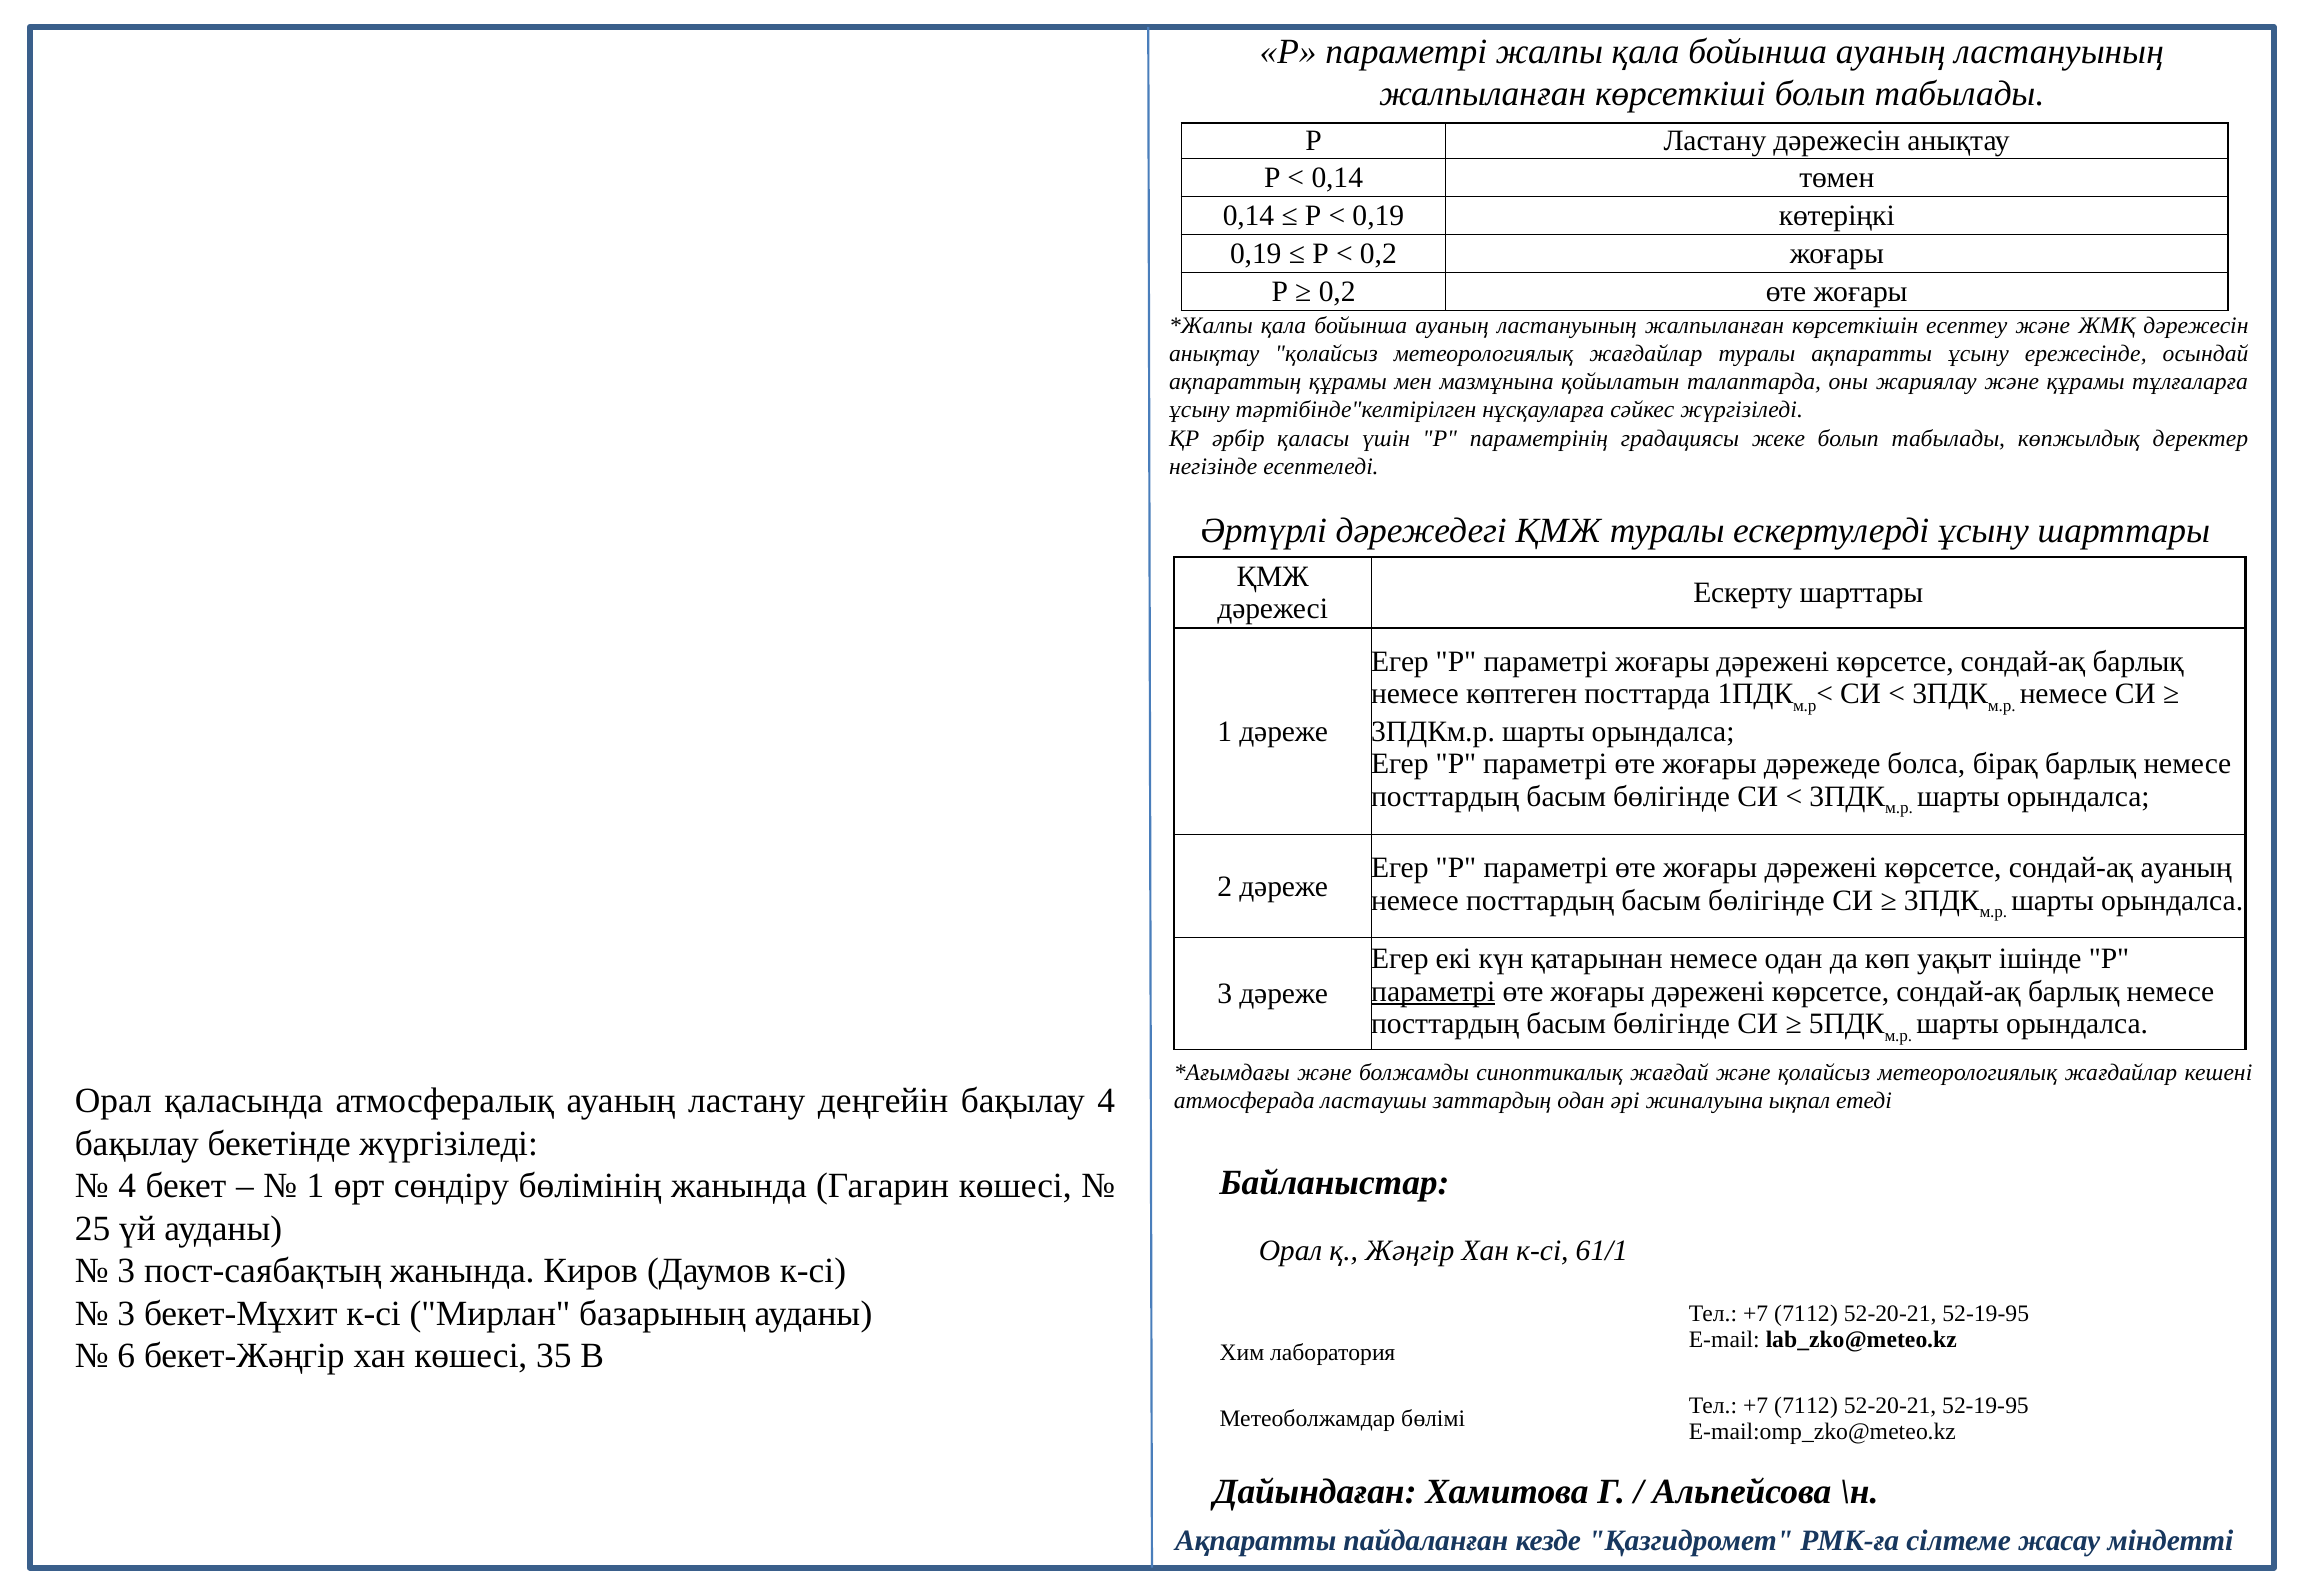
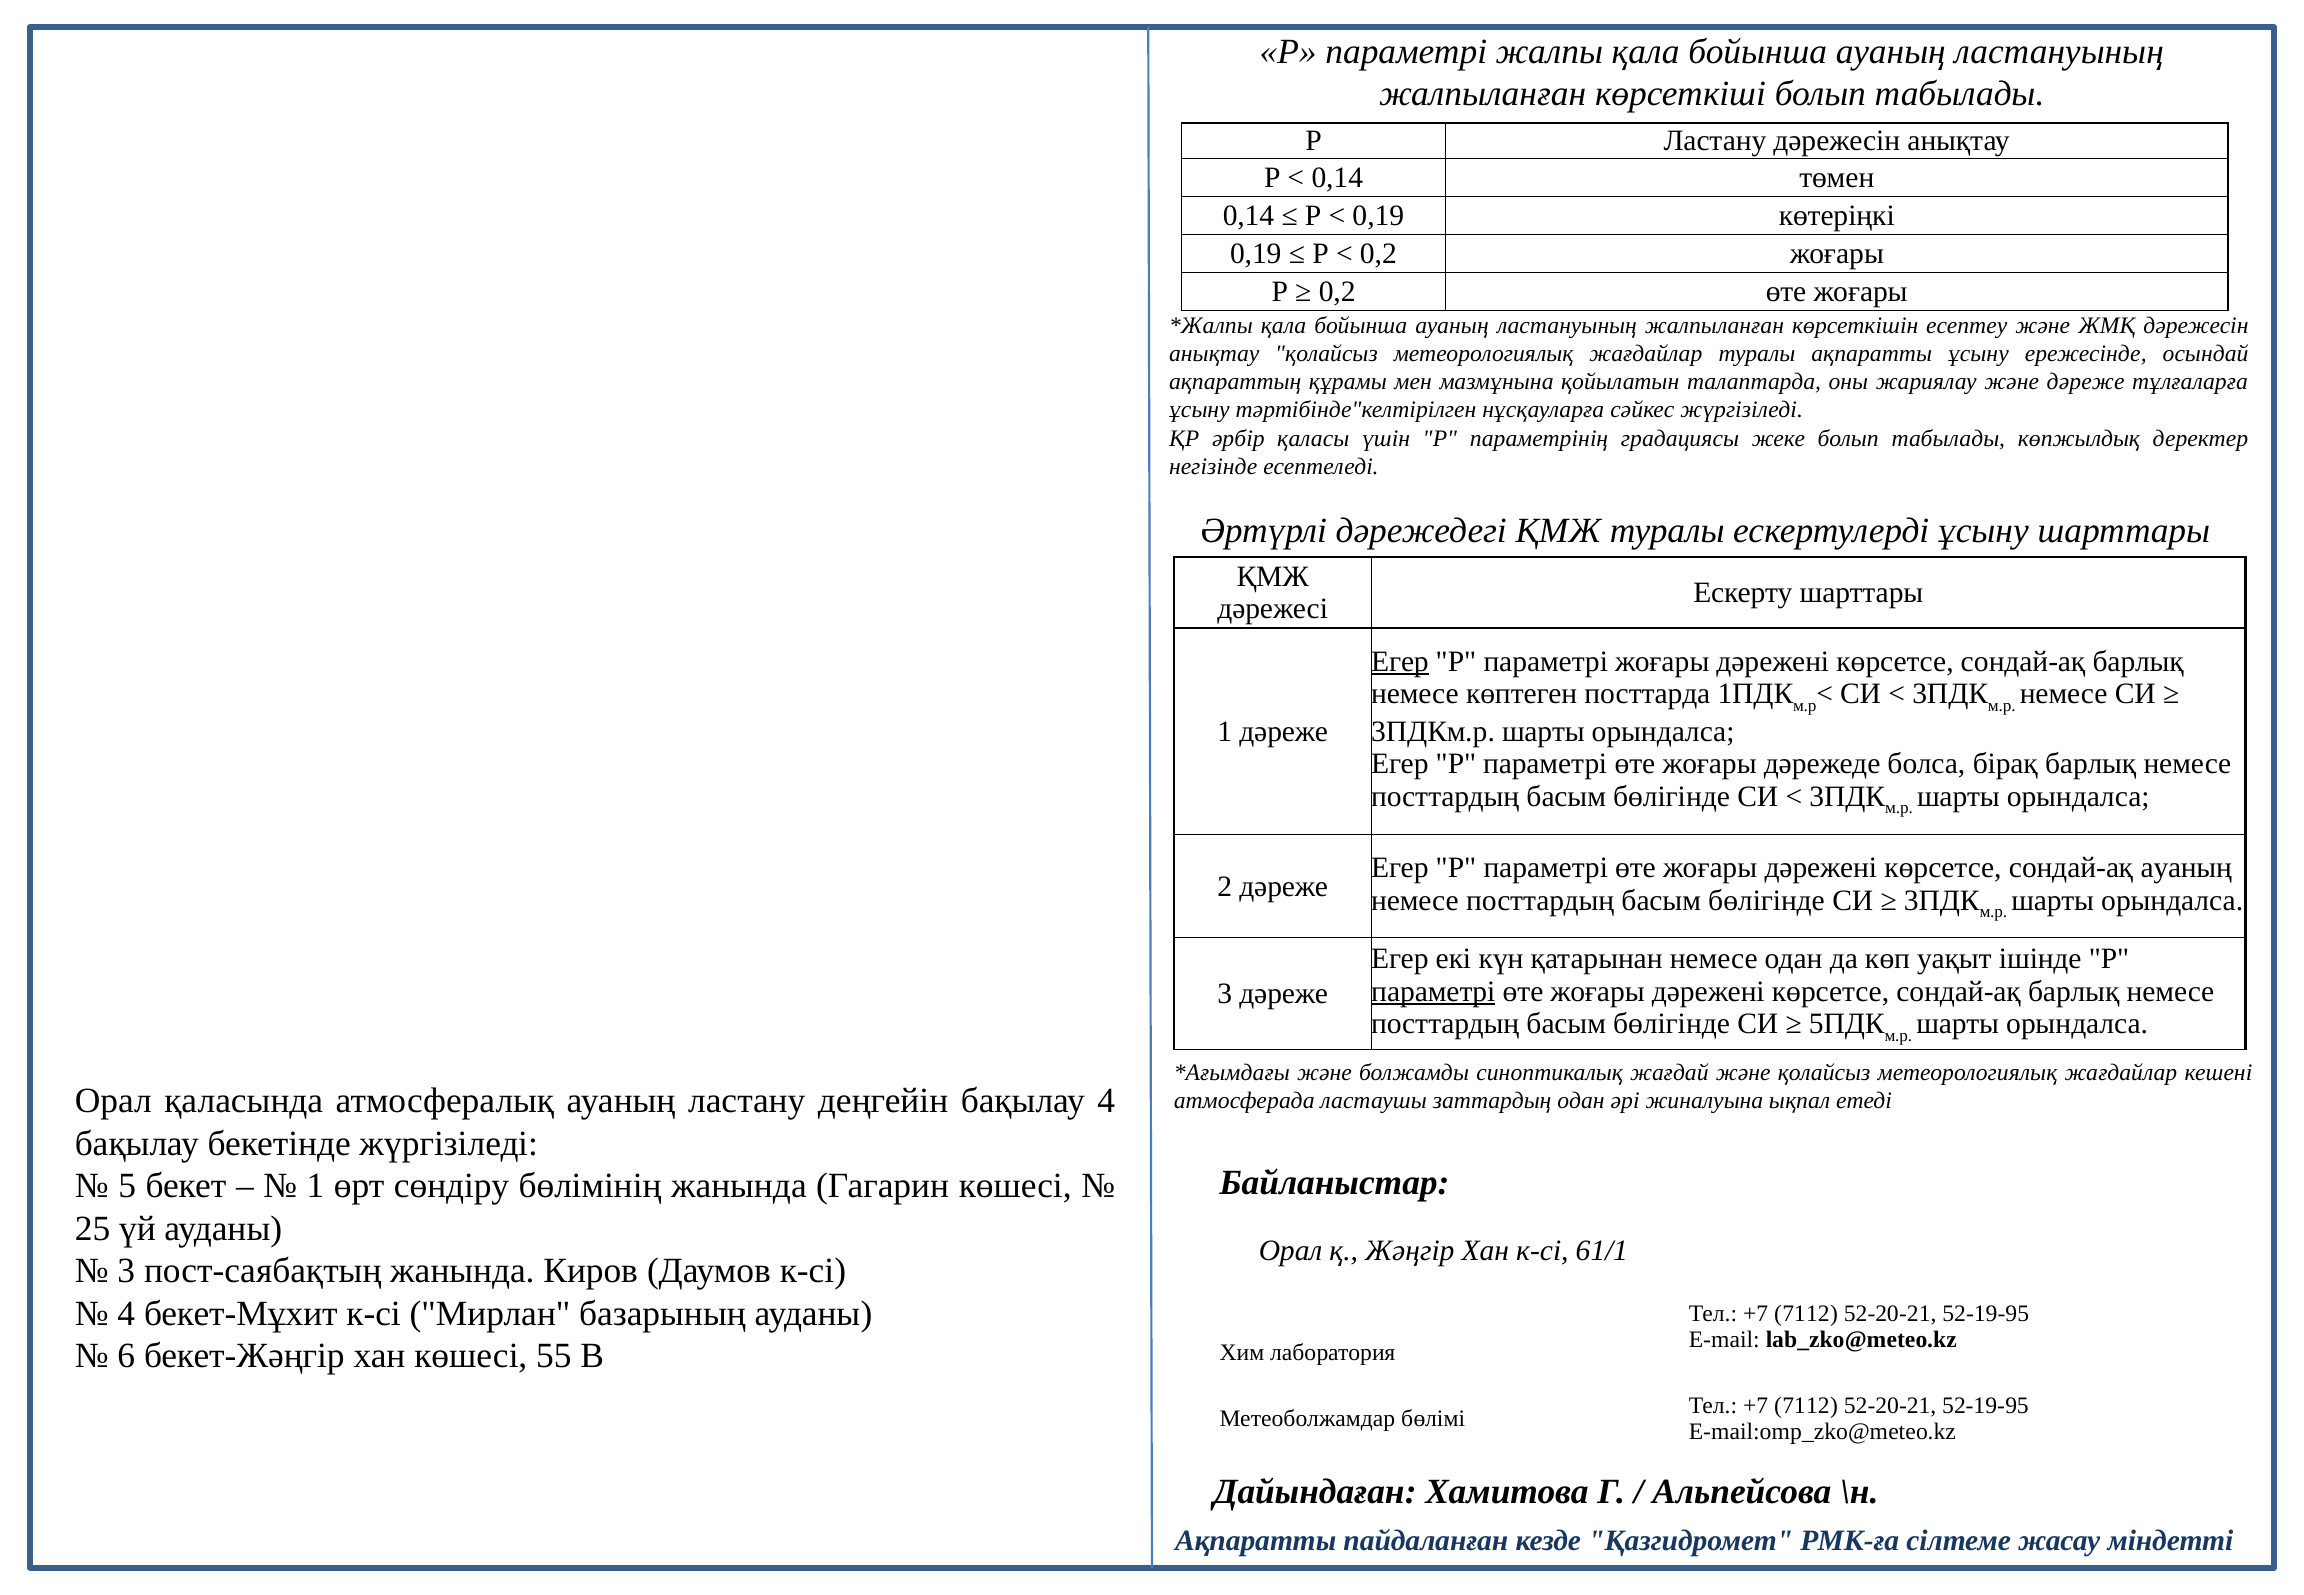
және құрамы: құрамы -> дәреже (2086, 382)
Егер underline: none -> present (1400, 662)
4: 4 -> 5 (127, 1186)
3: 3 -> 4 (126, 1314)
35: 35 -> 55 (554, 1356)
